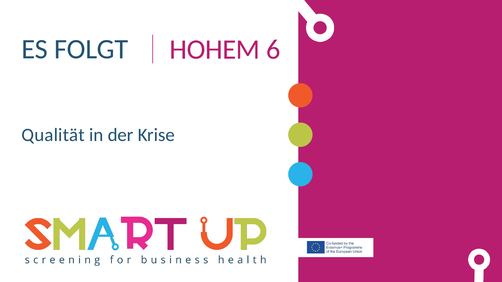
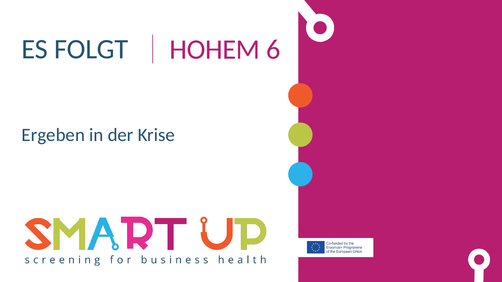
Qualität: Qualität -> Ergeben (53, 135)
